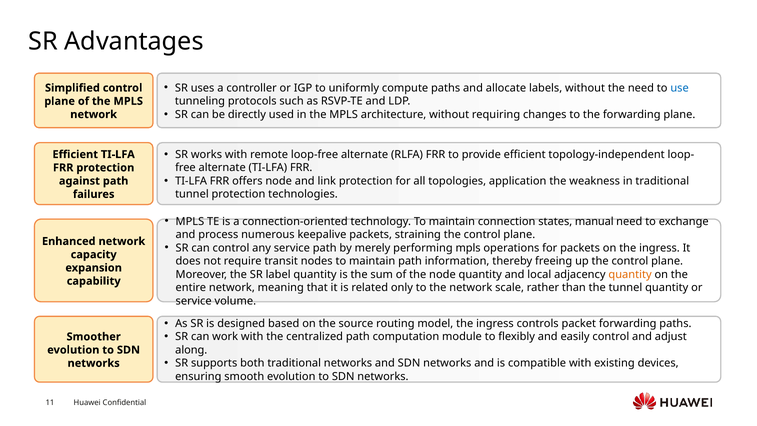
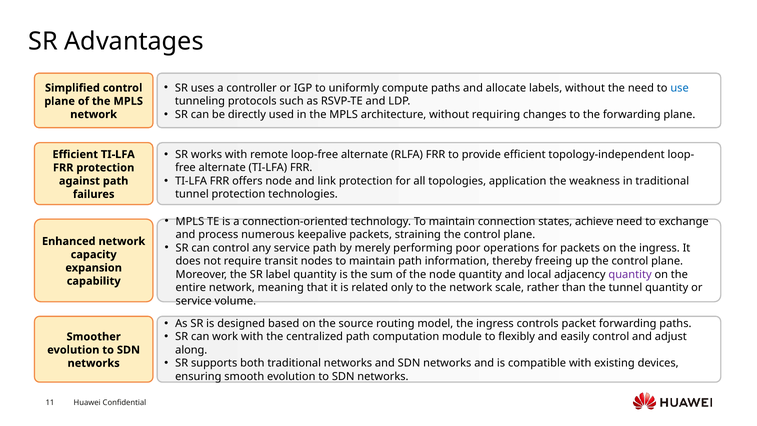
manual: manual -> achieve (594, 221)
performing mpls: mpls -> poor (468, 248)
quantity colour: orange -> purple (630, 274)
